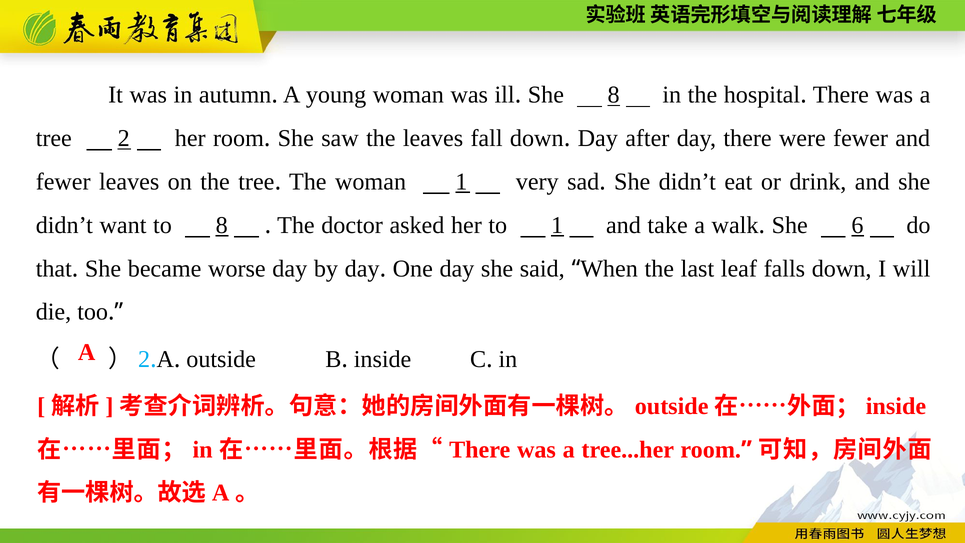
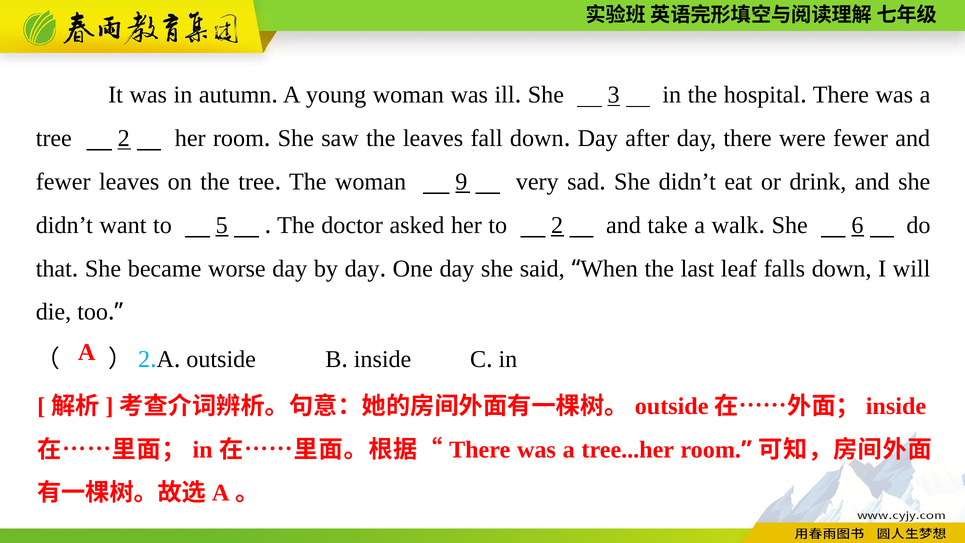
She 8: 8 -> 3 (614, 95)
woman 1: 1 -> 9 (461, 182)
to 8: 8 -> 5 (222, 225)
to 1: 1 -> 2 (557, 225)
